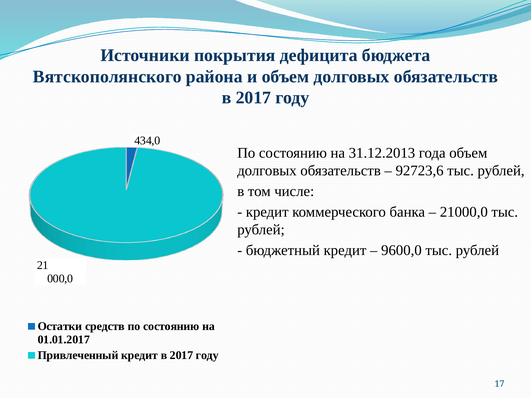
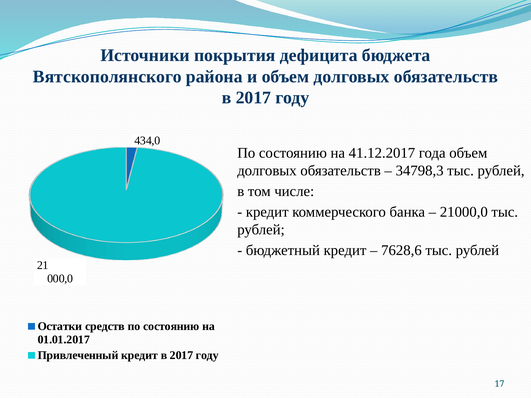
31.12.2013: 31.12.2013 -> 41.12.2017 (382, 153)
92723,6: 92723,6 -> 34798,3 (420, 171)
9600,0: 9600,0 -> 7628,6 (401, 251)
